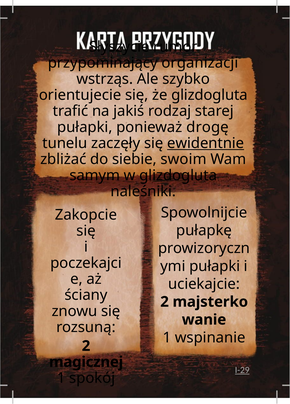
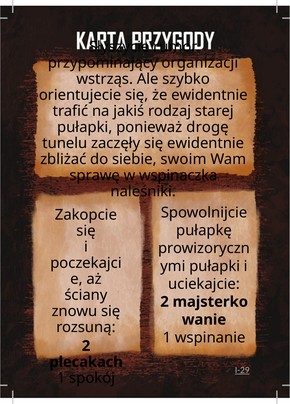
że glizdogluta: glizdogluta -> ewidentnie (209, 95)
ewidentnie underline: present -> none (206, 143)
samym: samym -> sprawę (95, 175)
w glizdogluta: glizdogluta -> wspinaczka (178, 175)
magicznej: magicznej -> plecakach (86, 362)
